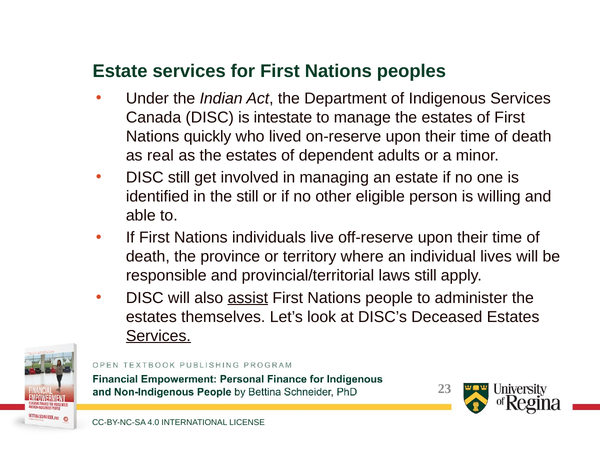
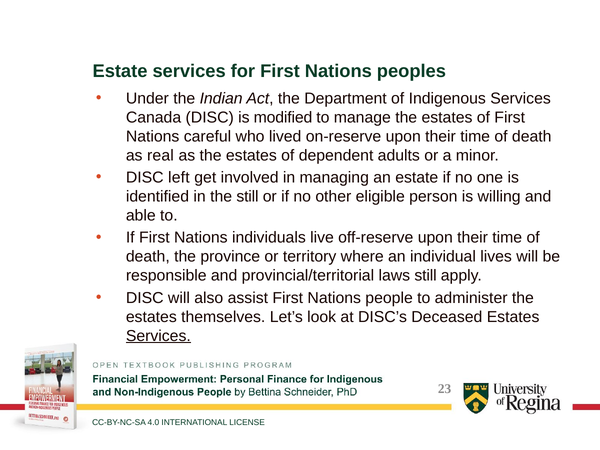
intestate: intestate -> modified (283, 117)
quickly: quickly -> careful (208, 136)
DISC still: still -> left (179, 178)
assist underline: present -> none (248, 298)
